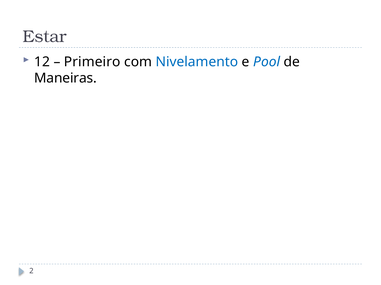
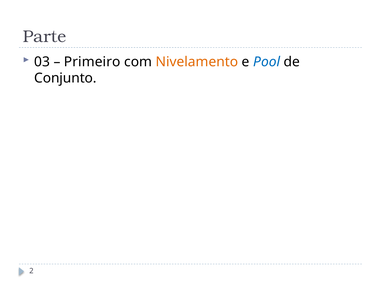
Estar: Estar -> Parte (45, 37)
12: 12 -> 03 (42, 62)
Nivelamento colour: blue -> orange (197, 62)
Maneiras: Maneiras -> Conjunto (65, 78)
